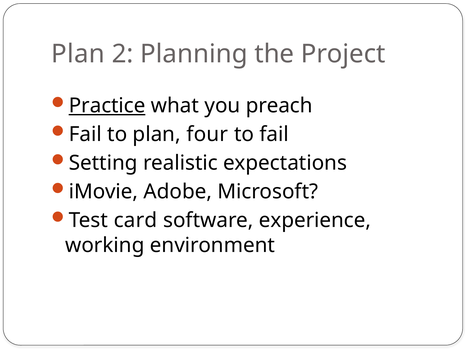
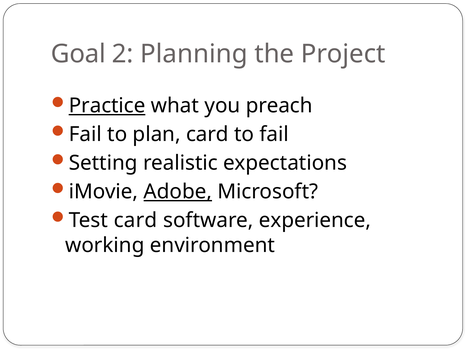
Plan: Plan -> Goal (78, 54)
plan four: four -> card (207, 134)
Adobe underline: none -> present (178, 191)
